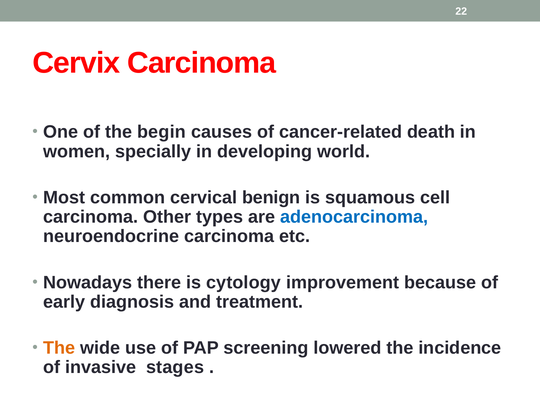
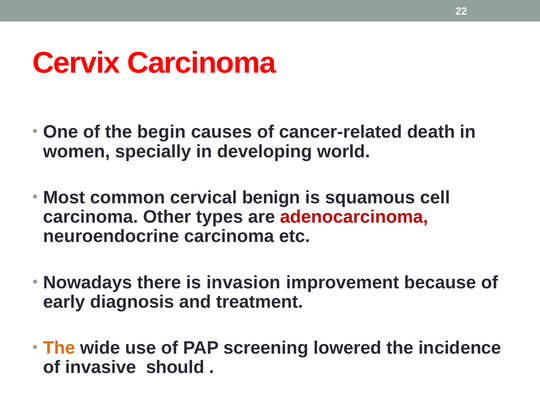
adenocarcinoma colour: blue -> red (354, 217)
cytology: cytology -> invasion (244, 282)
stages: stages -> should (175, 367)
